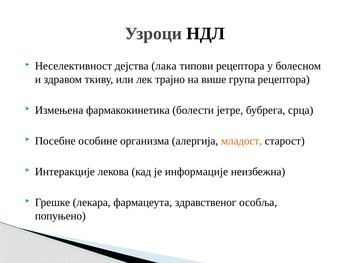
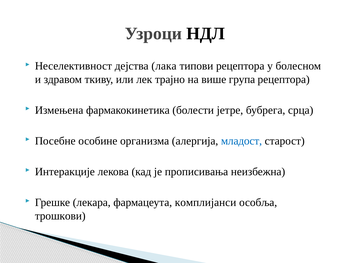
младост colour: orange -> blue (241, 141)
информације: информације -> прописивања (196, 171)
здравственог: здравственог -> комплијанси (206, 202)
попуњено: попуњено -> трошкови (60, 216)
